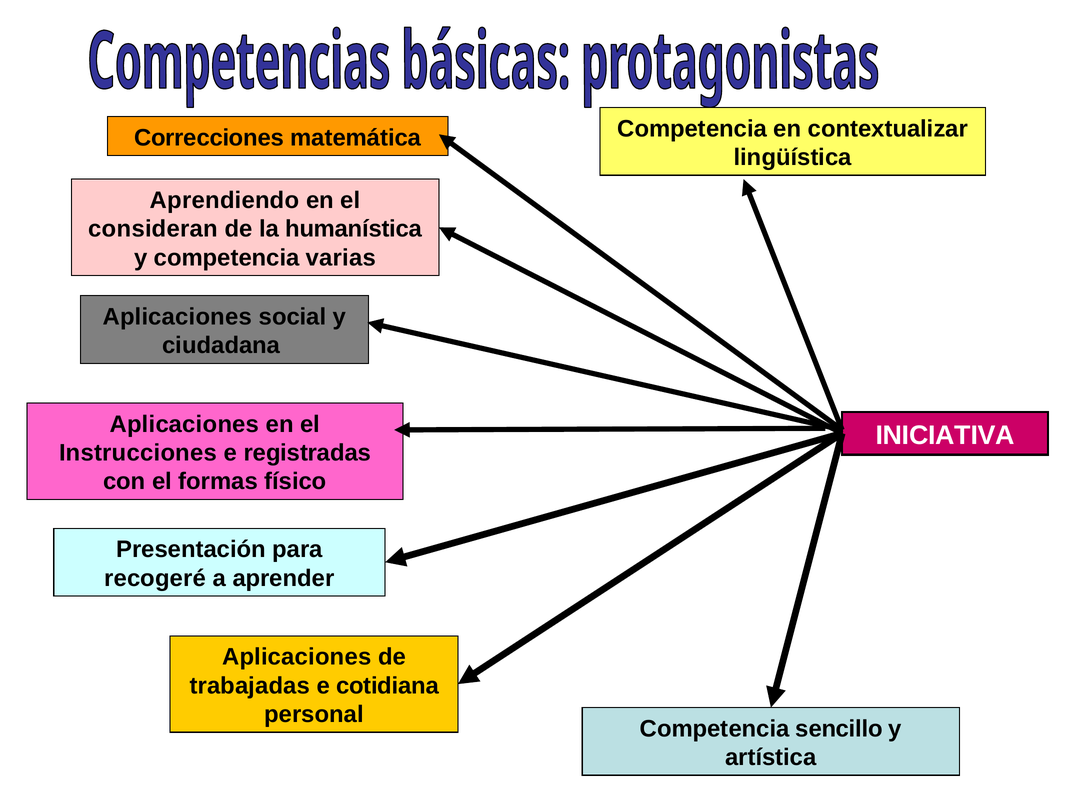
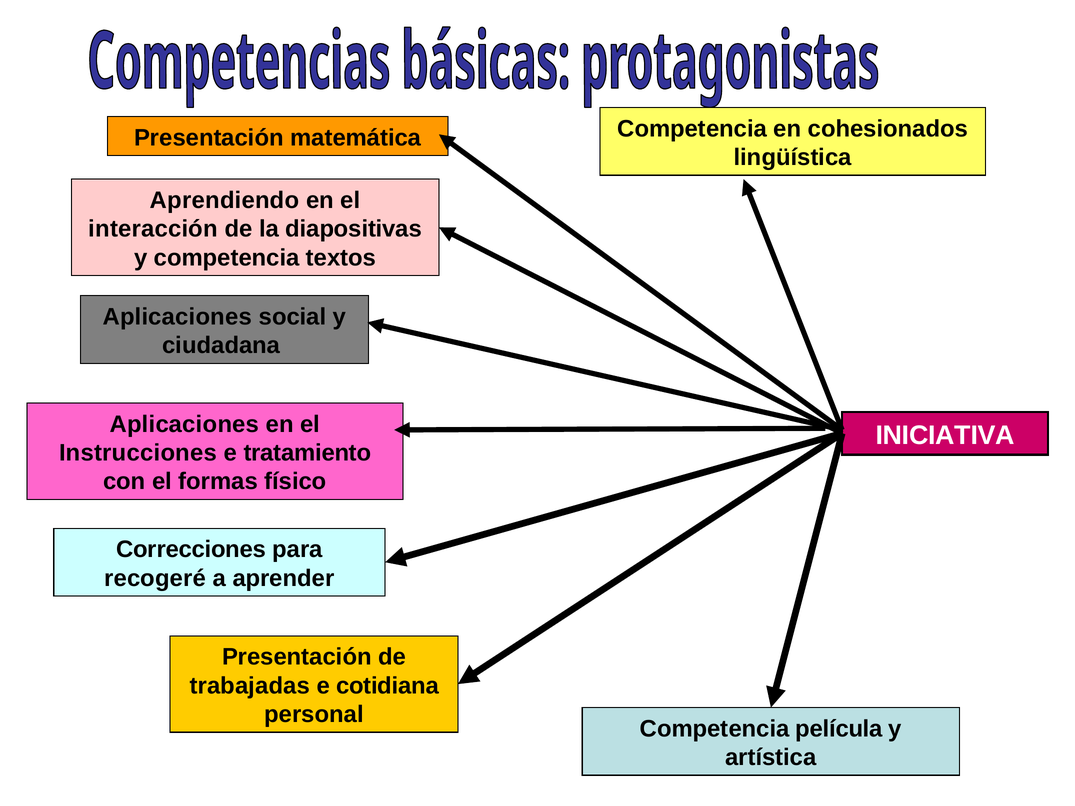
contextualizar: contextualizar -> cohesionados (888, 129)
Correcciones: Correcciones -> Presentación (209, 138)
consideran: consideran -> interacción (153, 229)
humanística: humanística -> diapositivas (354, 229)
varias: varias -> textos (341, 258)
registradas: registradas -> tratamiento (307, 453)
Presentación: Presentación -> Correcciones (191, 550)
Aplicaciones: Aplicaciones -> Presentación (297, 657)
sencillo: sencillo -> película (839, 729)
